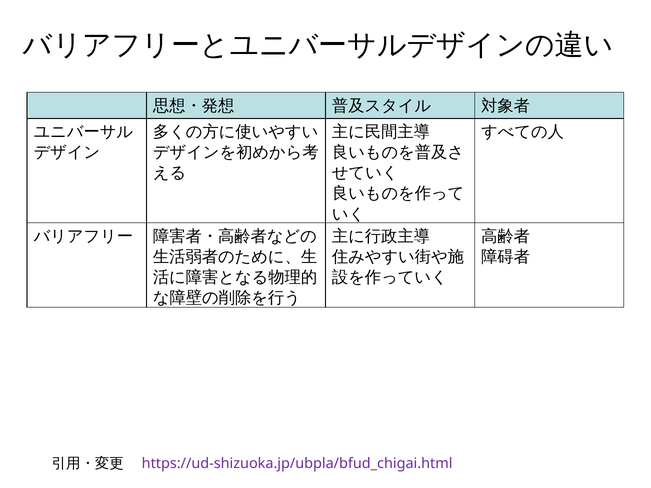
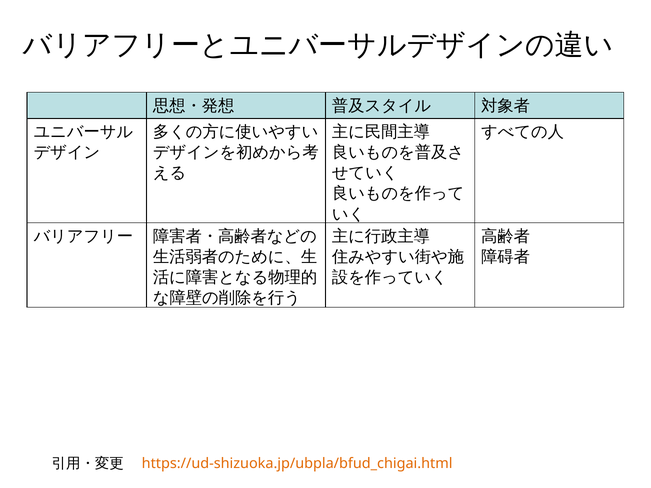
https://ud-shizuoka.jp/ubpla/bfud_chigai.html colour: purple -> orange (297, 464)
